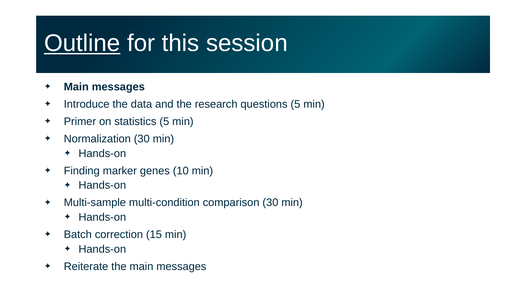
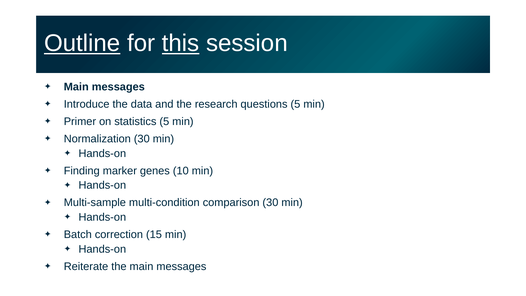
this underline: none -> present (181, 43)
